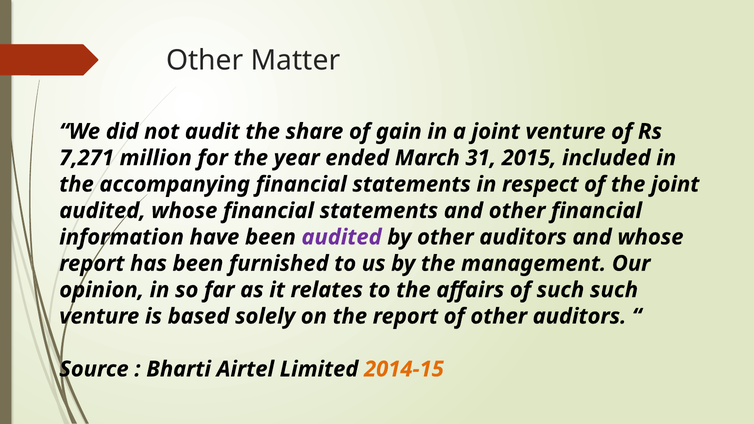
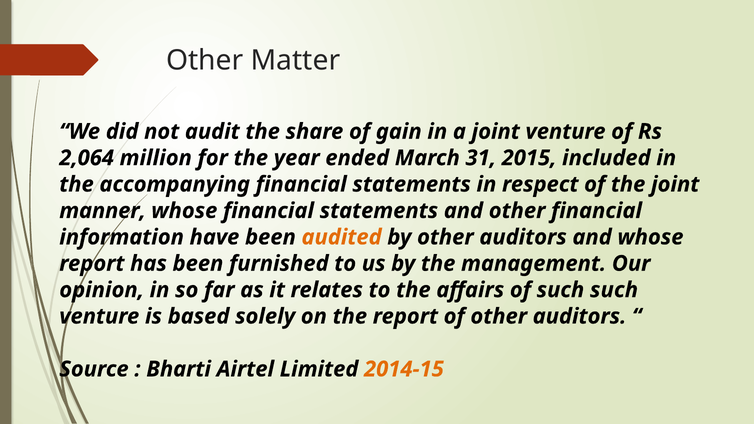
7,271: 7,271 -> 2,064 (87, 158)
audited: audited -> manner (103, 211)
audited colour: purple -> orange (342, 237)
